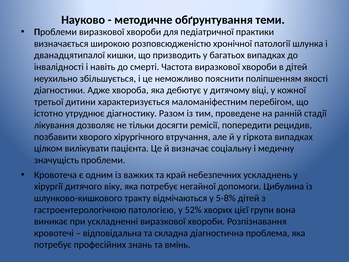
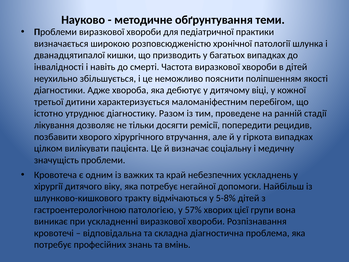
Цибулина: Цибулина -> Найбiльш (284, 186)
52%: 52% -> 57% (193, 210)
